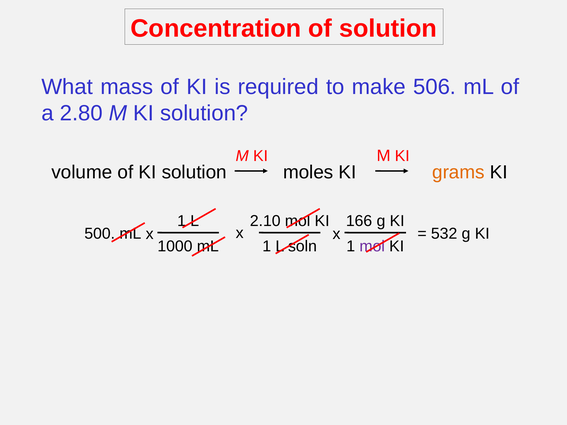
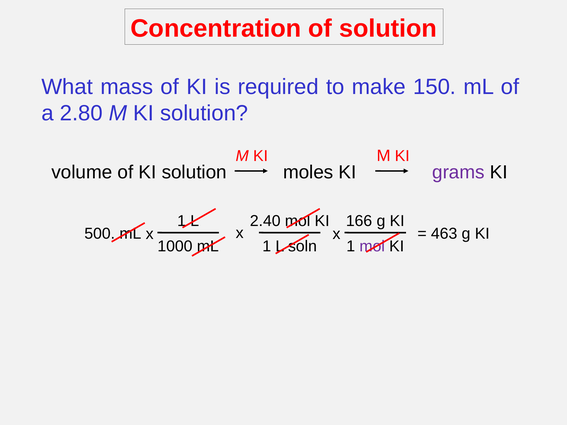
506: 506 -> 150 (435, 87)
grams colour: orange -> purple (458, 172)
2.10: 2.10 -> 2.40 (265, 221)
532: 532 -> 463 (444, 234)
